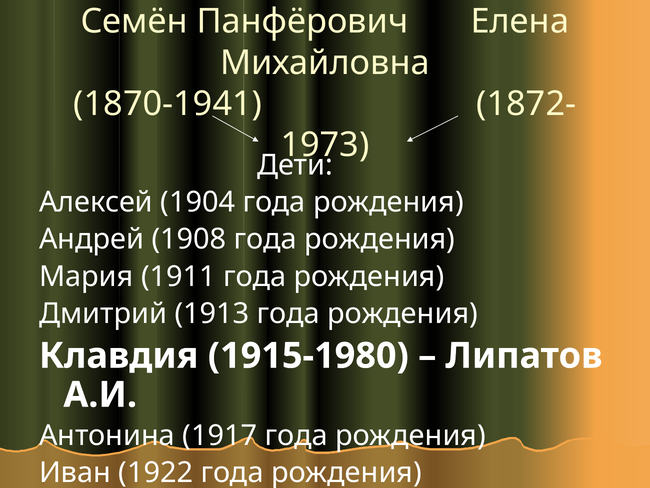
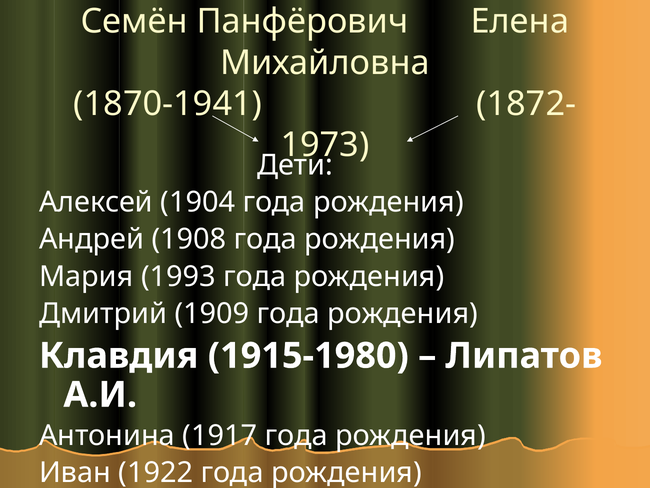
1911: 1911 -> 1993 (178, 276)
1913: 1913 -> 1909 (212, 313)
